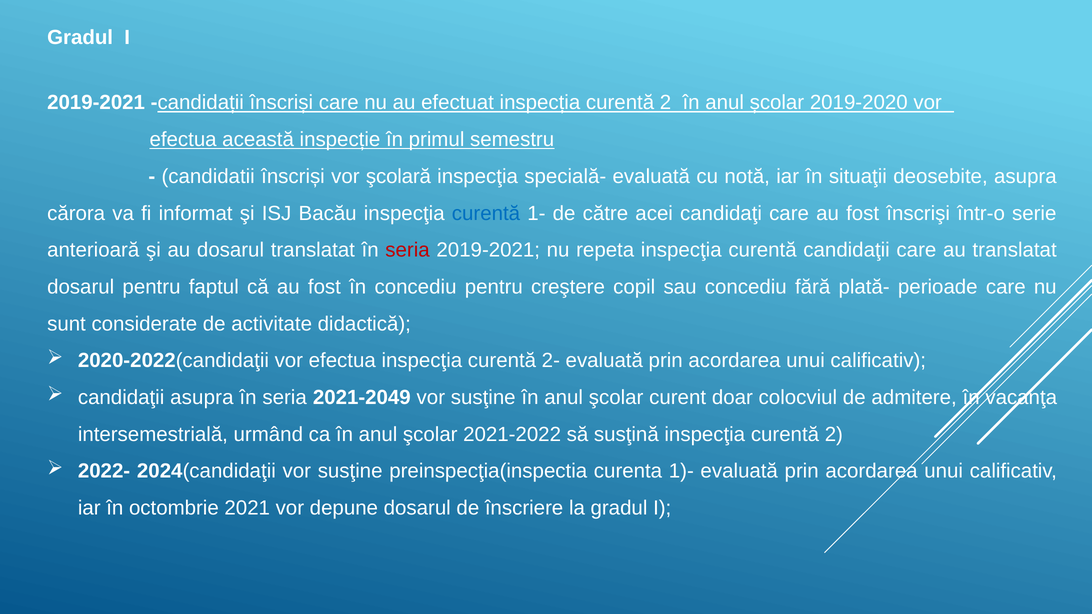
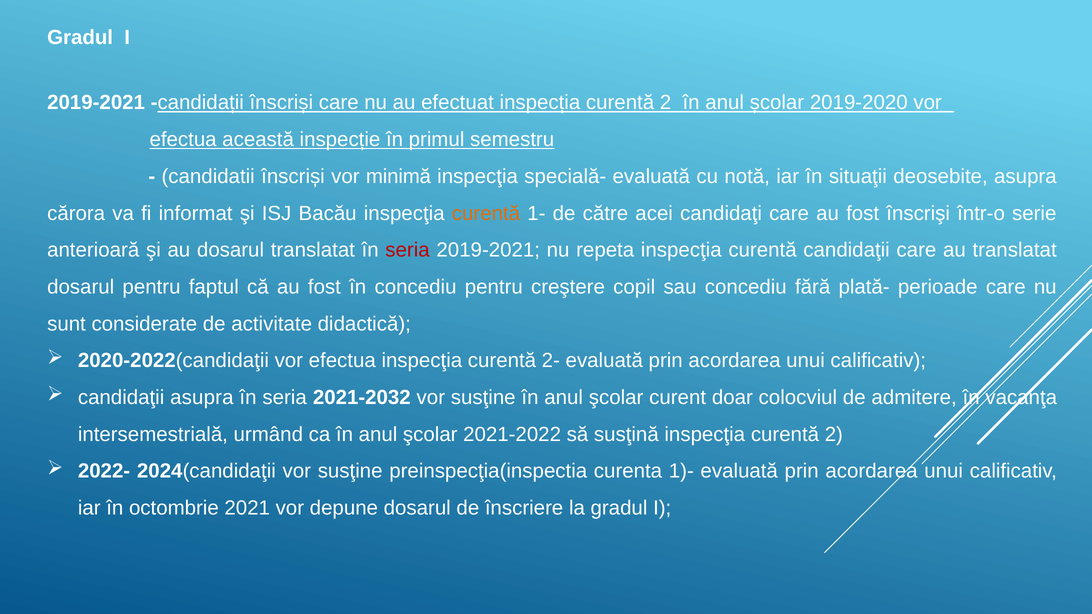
şcolară: şcolară -> minimă (398, 176)
curentă colour: blue -> orange (486, 213)
2021-2049: 2021-2049 -> 2021-2032 (362, 398)
